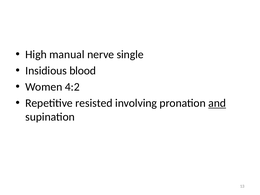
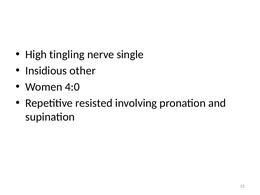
manual: manual -> tingling (67, 55)
blood: blood -> other (83, 71)
4:2: 4:2 -> 4:0 (72, 87)
and underline: present -> none (217, 103)
